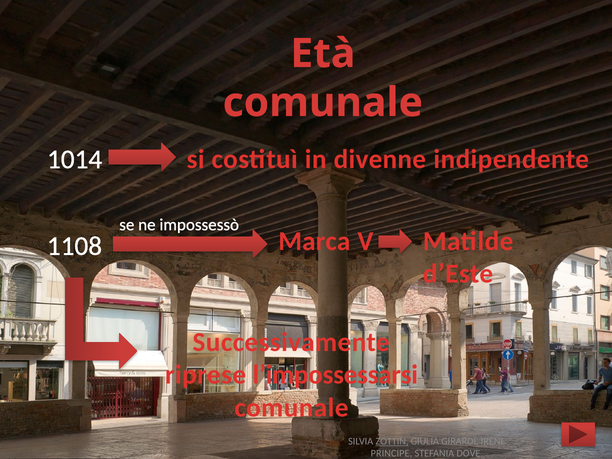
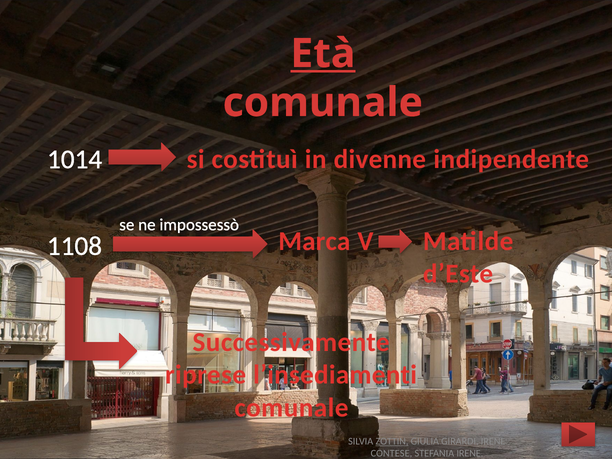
Età underline: none -> present (323, 54)
l’impossessarsi: l’impossessarsi -> l’insediamenti (335, 375)
PRINCIPE: PRINCIPE -> CONTESE (391, 454)
STEFANIA DOVE: DOVE -> IRENE (470, 454)
